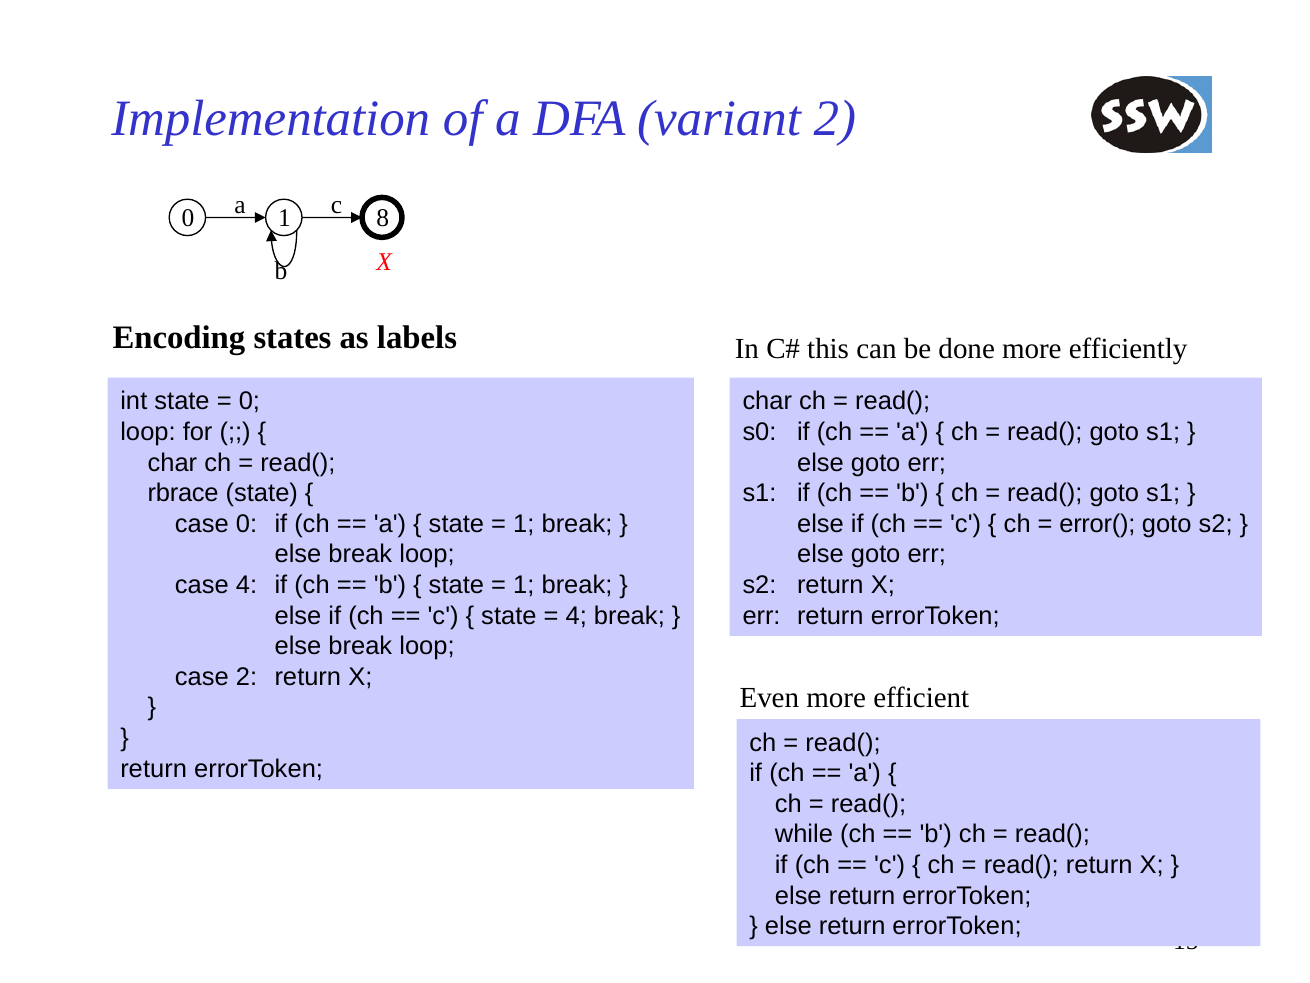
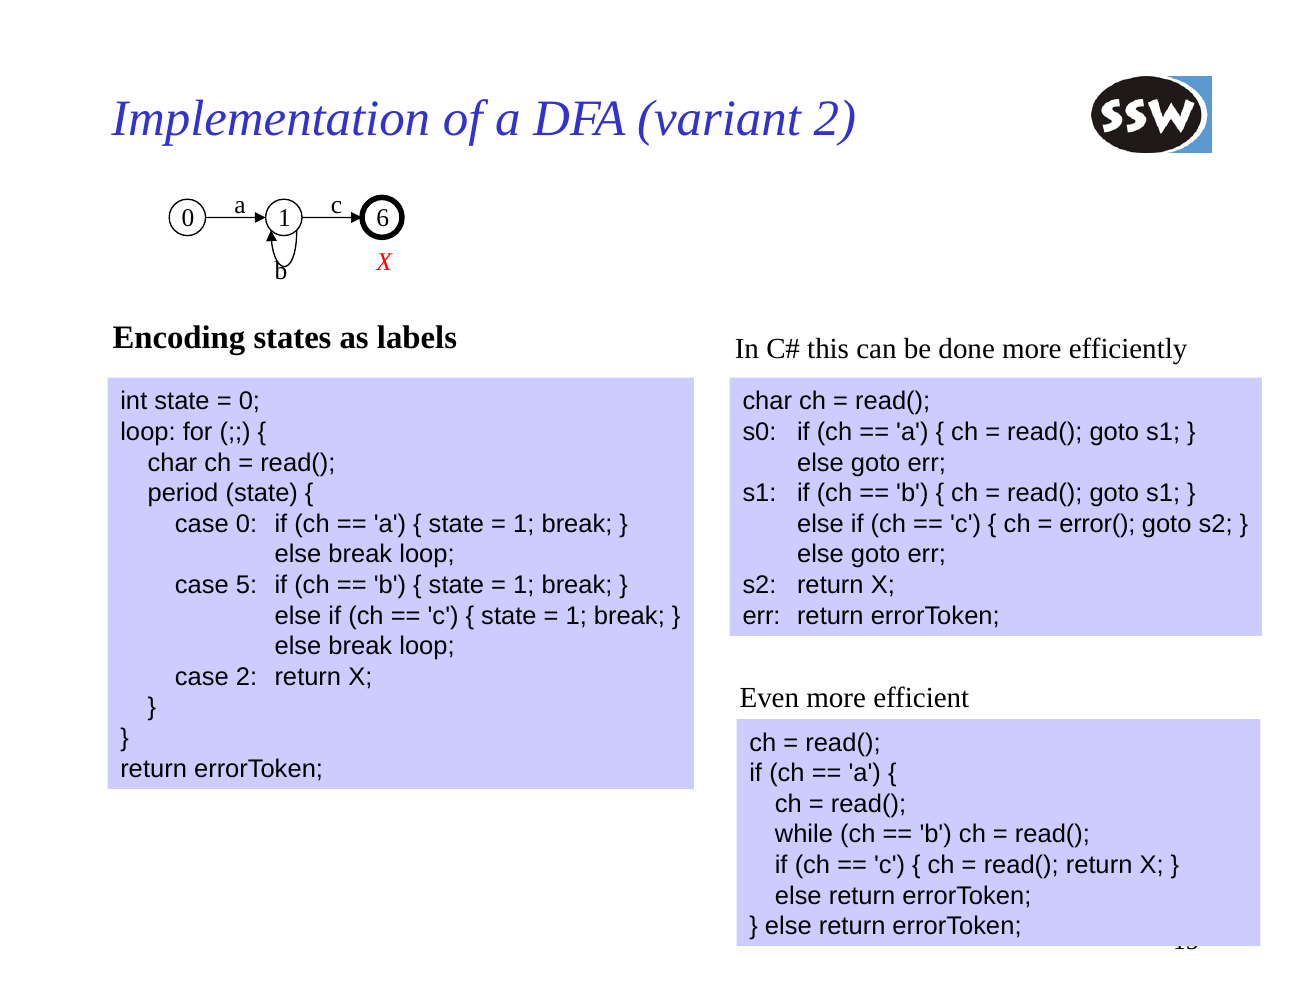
8: 8 -> 6 (383, 218)
rbrace: rbrace -> period (183, 493)
case 4: 4 -> 5 (246, 585)
4: 4 -> 1 (576, 615)
